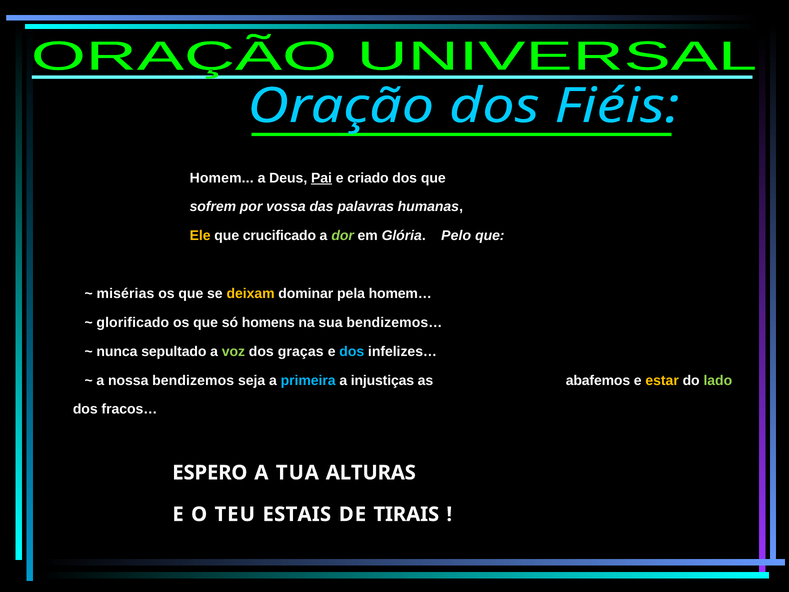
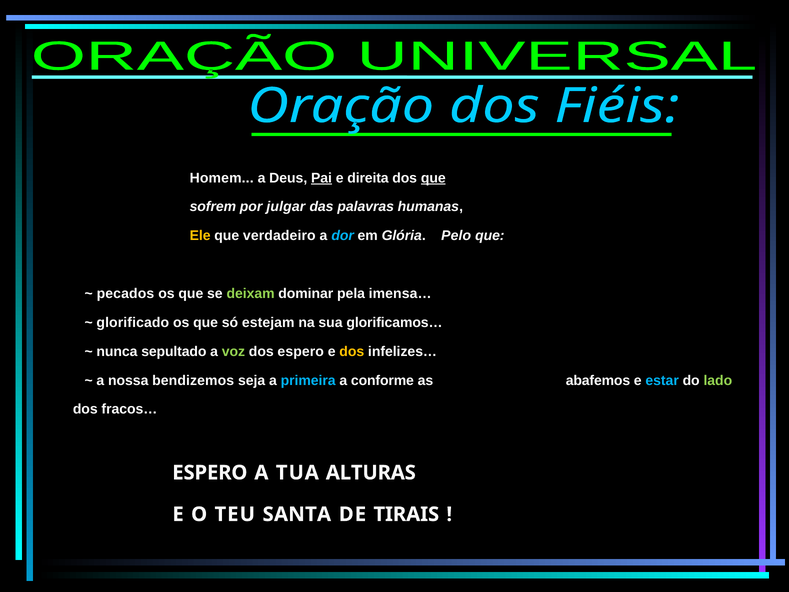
criado: criado -> direita (368, 178)
que underline: none -> present (433, 178)
vossa: vossa -> julgar (286, 207)
crucificado: crucificado -> verdadeiro (279, 236)
dor colour: light green -> light blue (343, 236)
misérias: misérias -> pecados (125, 293)
deixam colour: yellow -> light green (251, 293)
homem…: homem… -> imensa… (400, 293)
homens: homens -> estejam (268, 322)
bendizemos…: bendizemos… -> glorificamos… (394, 322)
dos graças: graças -> espero (301, 351)
dos colour: light blue -> yellow (352, 351)
injustiças: injustiças -> conforme (382, 380)
estar colour: yellow -> light blue (662, 380)
ESTAIS: ESTAIS -> SANTA (297, 514)
